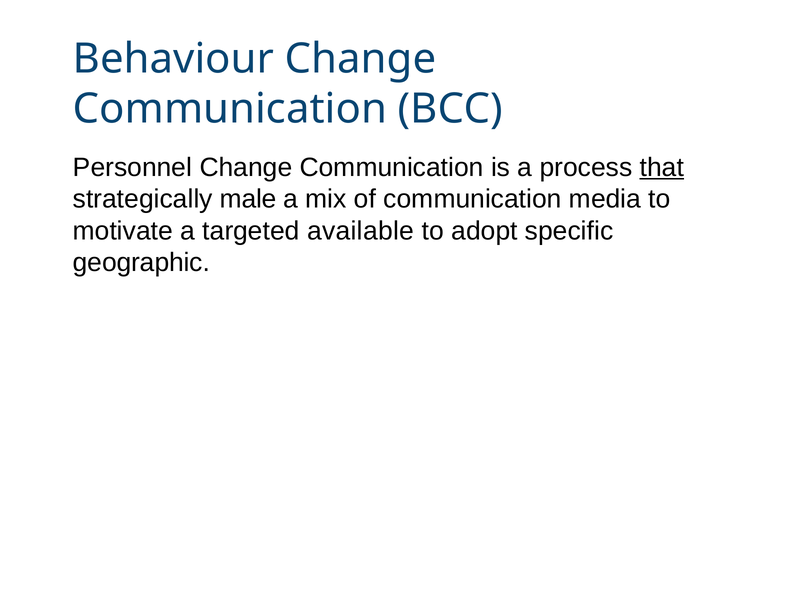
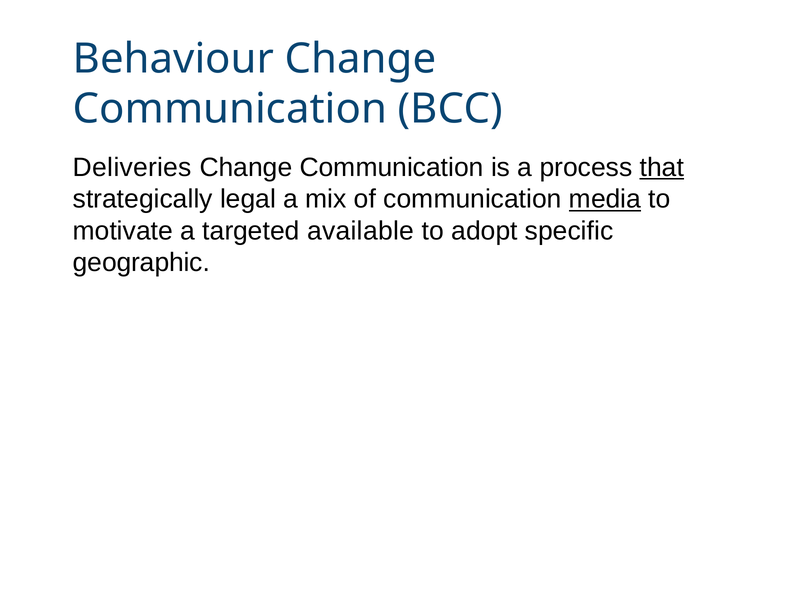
Personnel: Personnel -> Deliveries (132, 167)
male: male -> legal (248, 199)
media underline: none -> present (605, 199)
